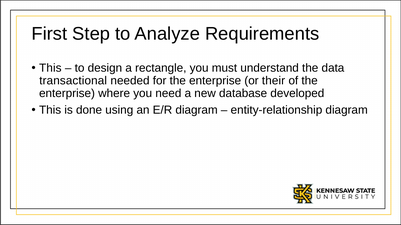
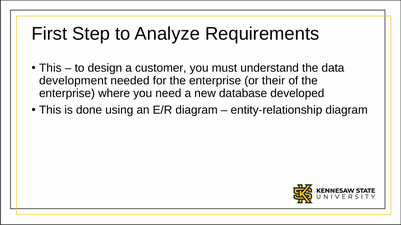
rectangle: rectangle -> customer (161, 68)
transactional: transactional -> development (73, 81)
